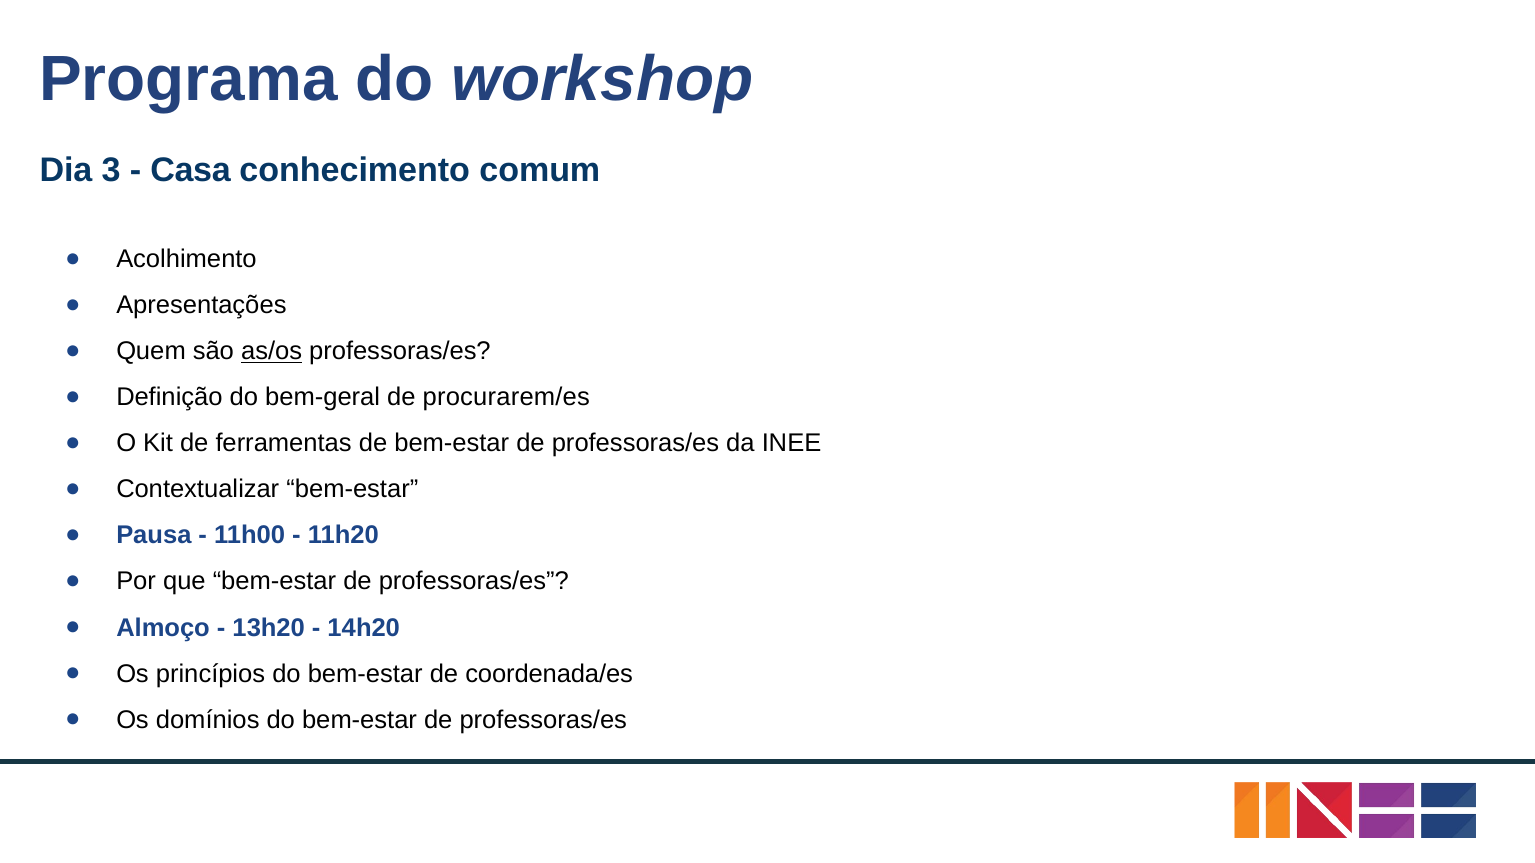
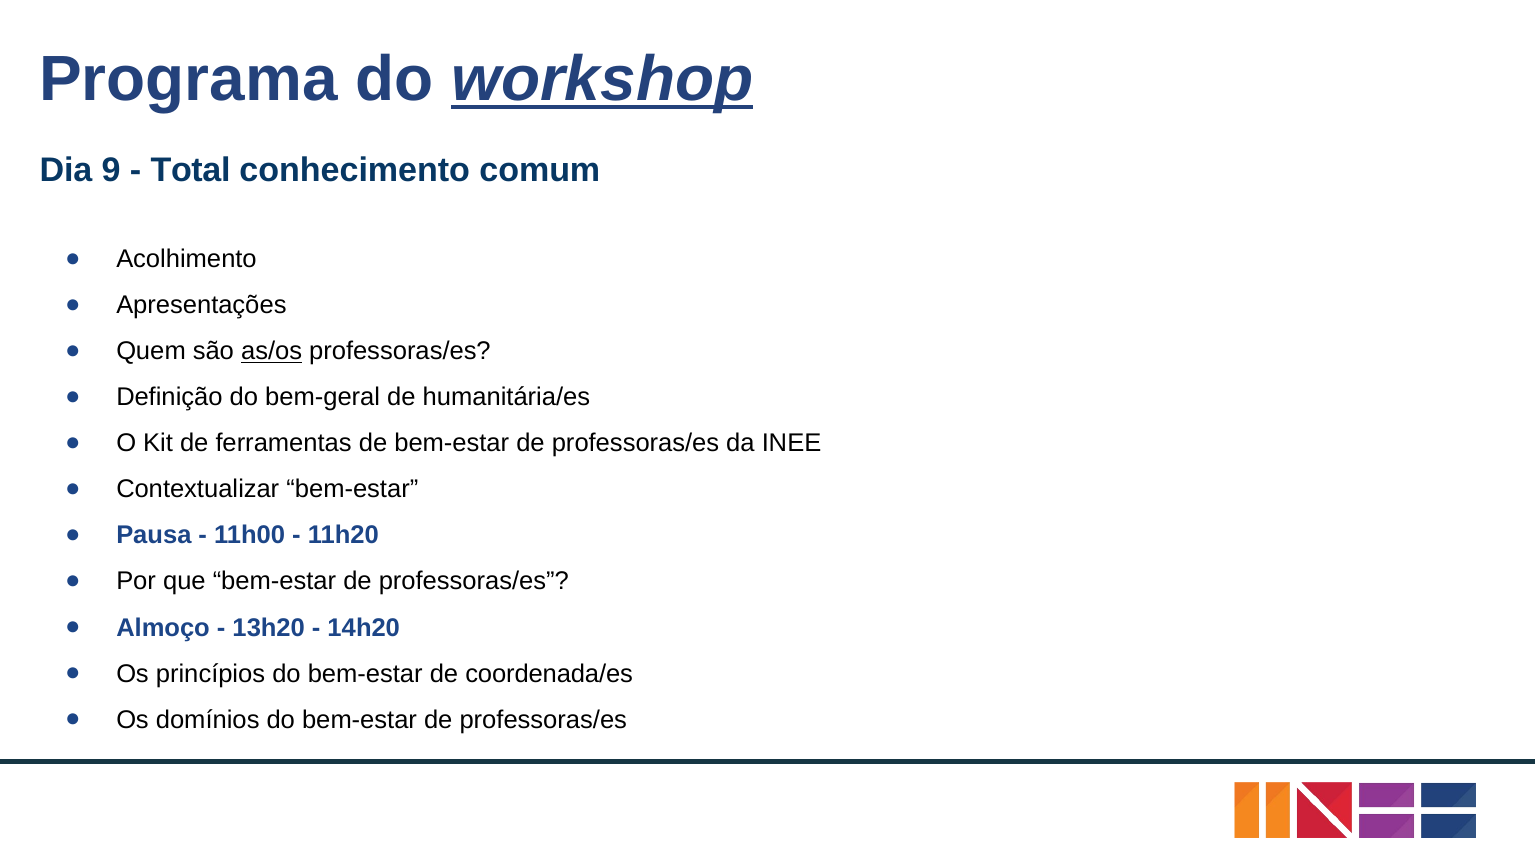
workshop underline: none -> present (602, 80)
3: 3 -> 9 (111, 171)
Casa: Casa -> Total (191, 171)
procurarem/es: procurarem/es -> humanitária/es (506, 398)
